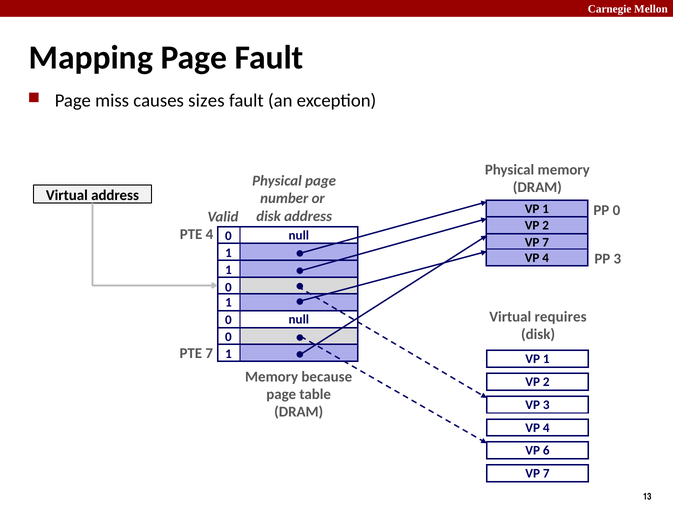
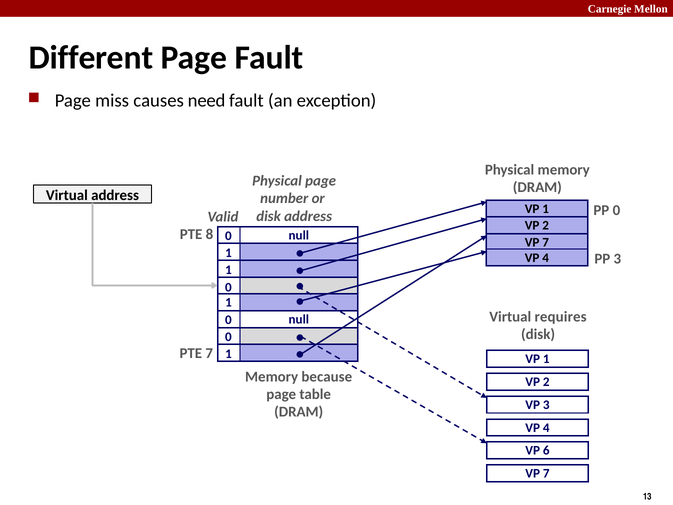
Mapping: Mapping -> Different (91, 58)
sizes: sizes -> need (207, 100)
PTE 4: 4 -> 8 (210, 234)
